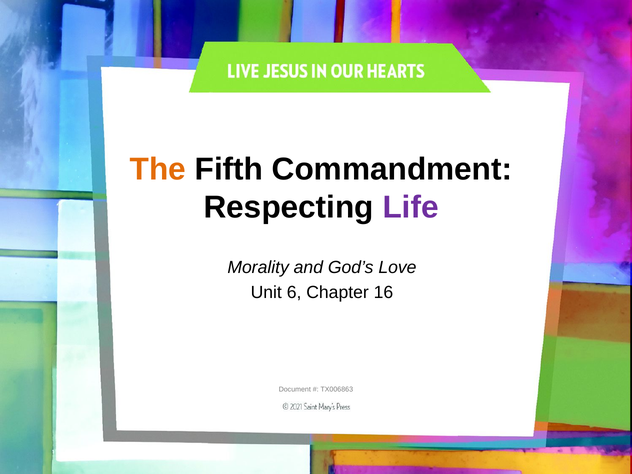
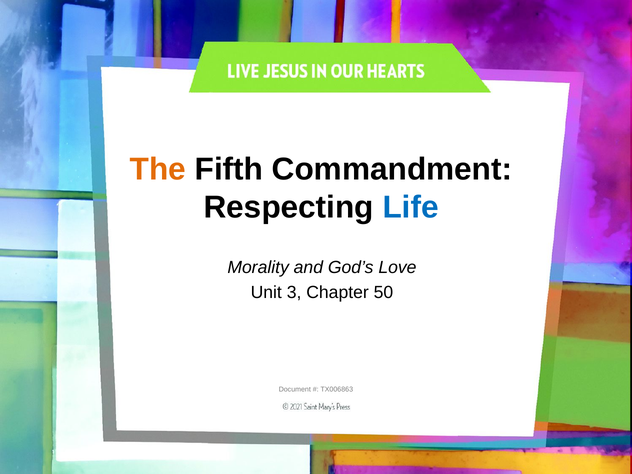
Life colour: purple -> blue (411, 207)
6: 6 -> 3 (294, 292)
16: 16 -> 50 (383, 292)
